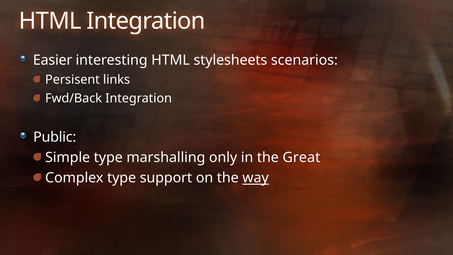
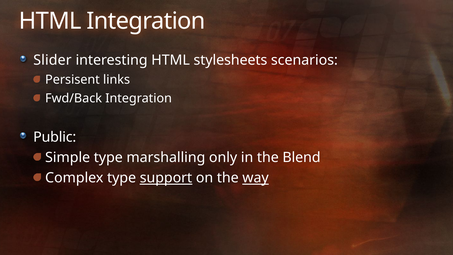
Easier: Easier -> Slider (52, 60)
Great: Great -> Blend (302, 157)
support underline: none -> present (166, 178)
